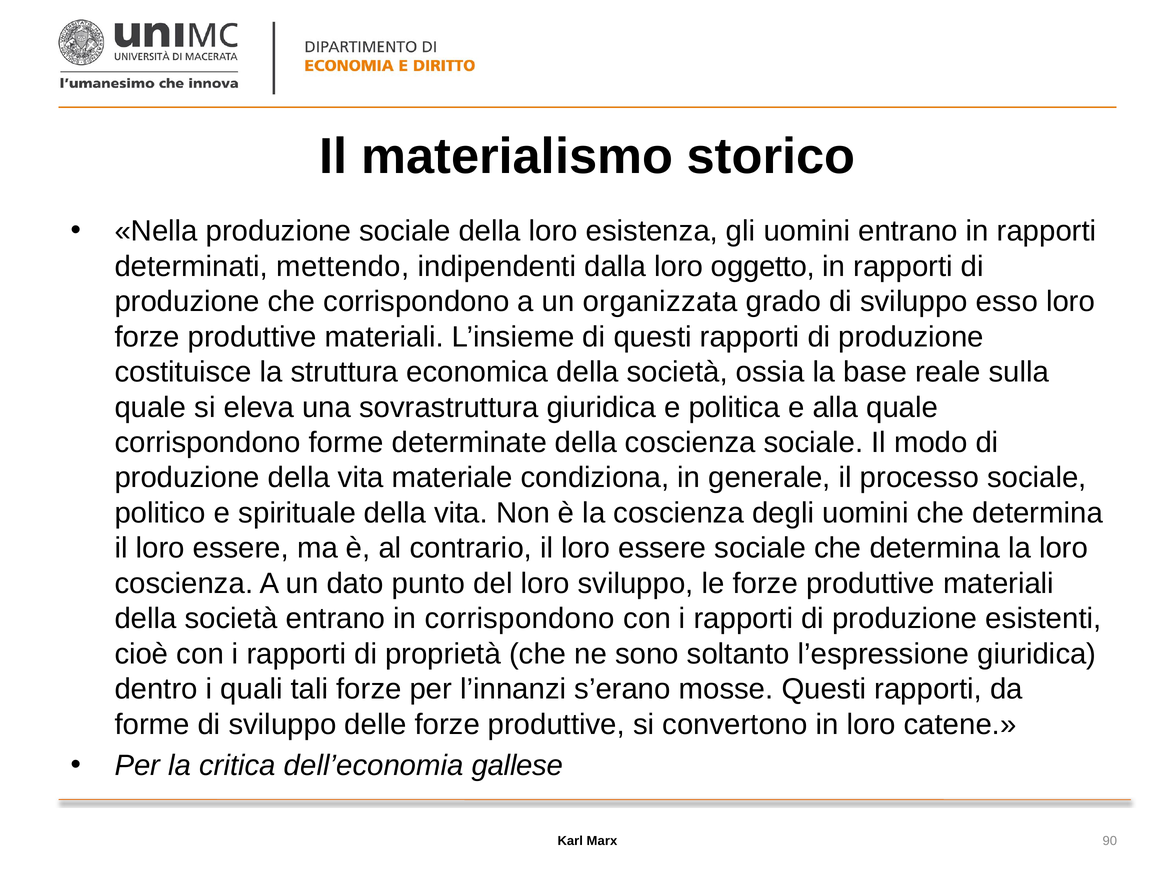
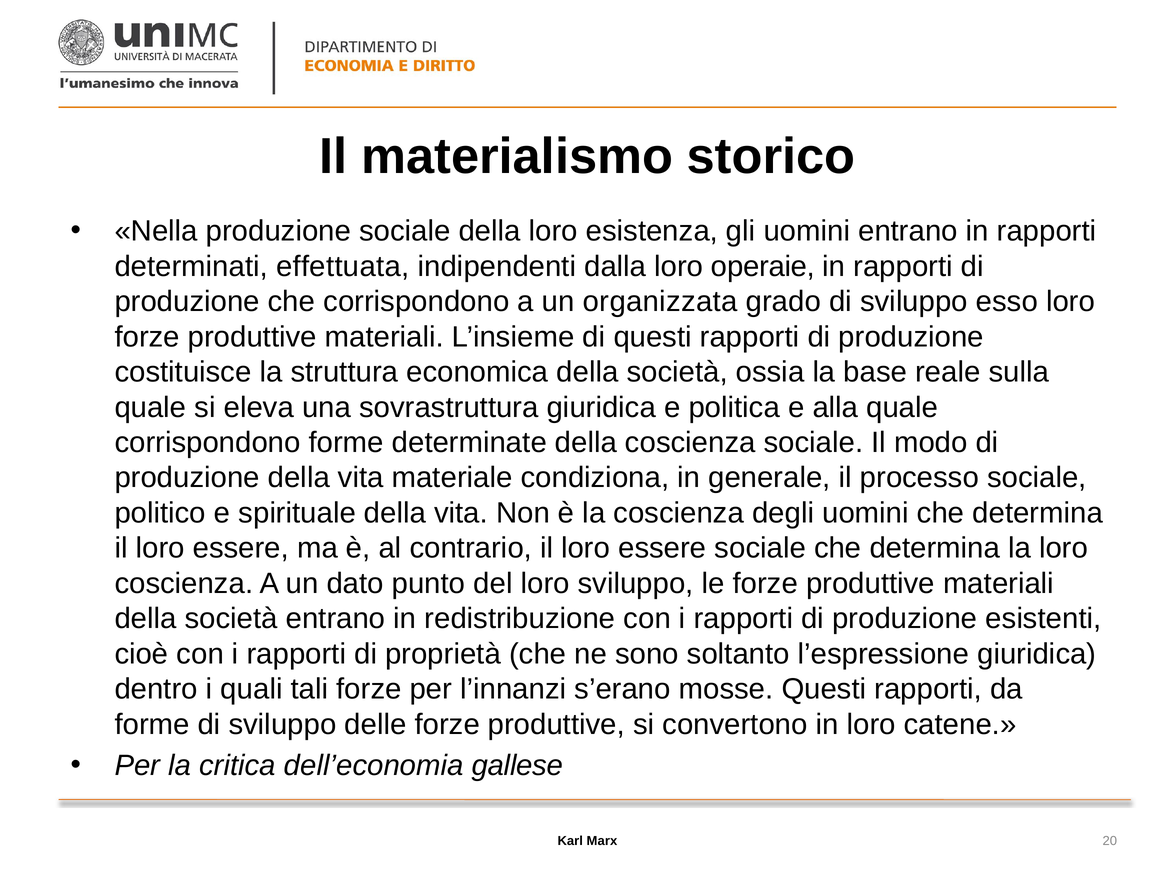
mettendo: mettendo -> effettuata (343, 266)
oggetto: oggetto -> operaie (763, 266)
in corrispondono: corrispondono -> redistribuzione (520, 619)
90: 90 -> 20 (1110, 841)
